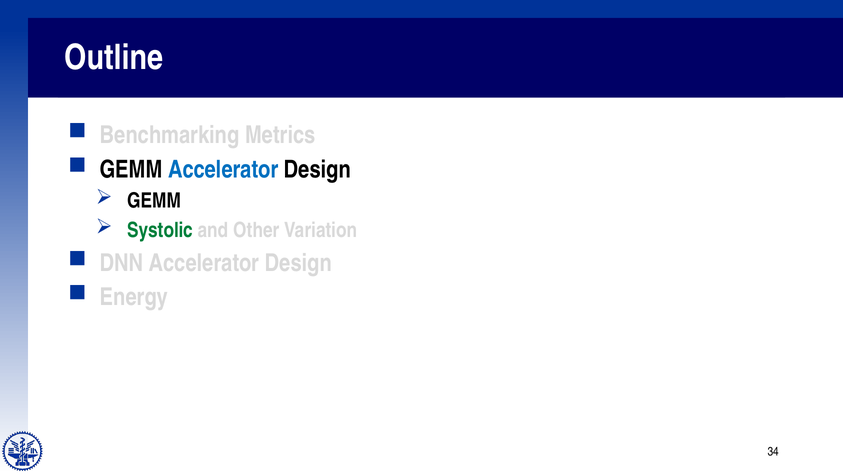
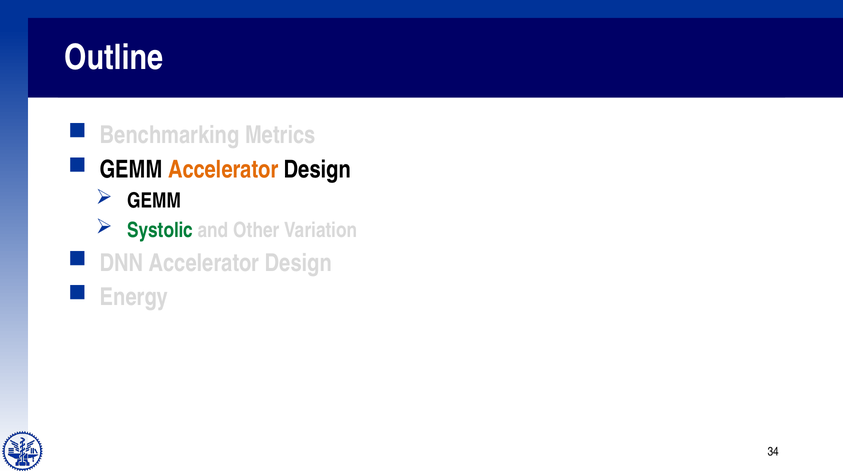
Accelerator colour: blue -> orange (223, 170)
